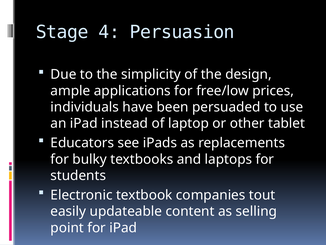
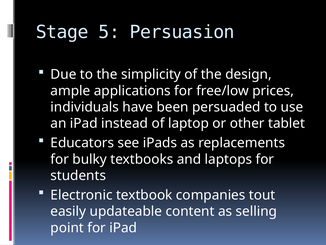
4: 4 -> 5 (109, 32)
